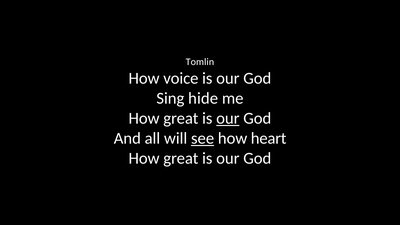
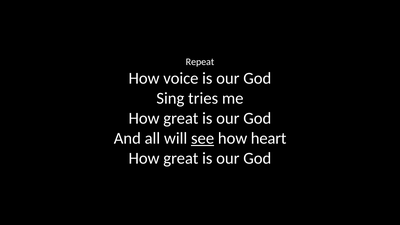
Tomlin: Tomlin -> Repeat (200, 62)
hide: hide -> tries (203, 98)
our underline: present -> none (228, 118)
